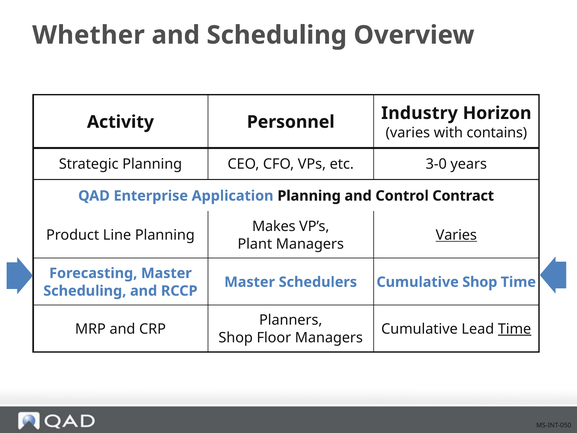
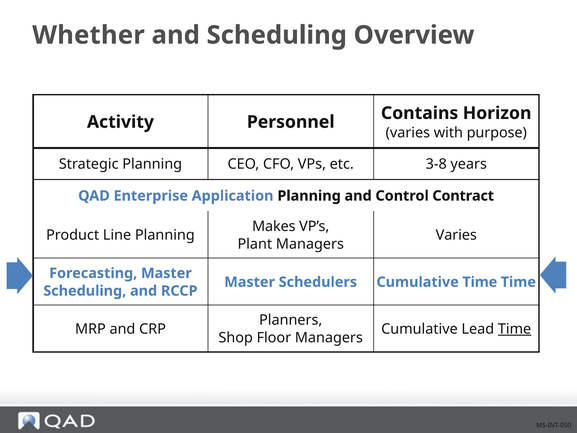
Industry: Industry -> Contains (420, 113)
contains: contains -> purpose (497, 133)
3-0: 3-0 -> 3-8 (436, 164)
Varies underline: present -> none (456, 235)
Cumulative Shop: Shop -> Time (480, 282)
